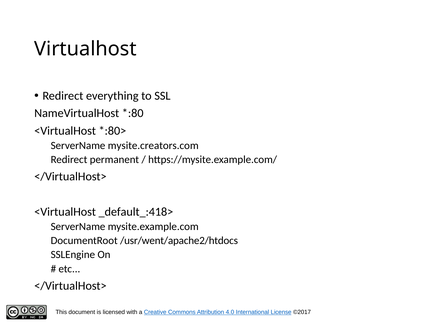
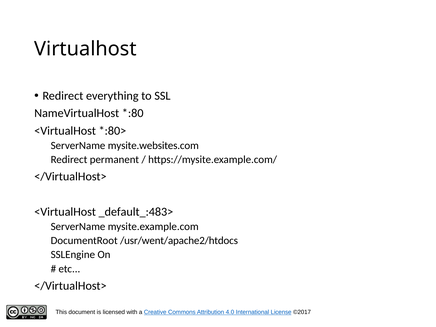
mysite.creators.com: mysite.creators.com -> mysite.websites.com (153, 146)
_default_:418>: _default_:418> -> _default_:483> (136, 212)
